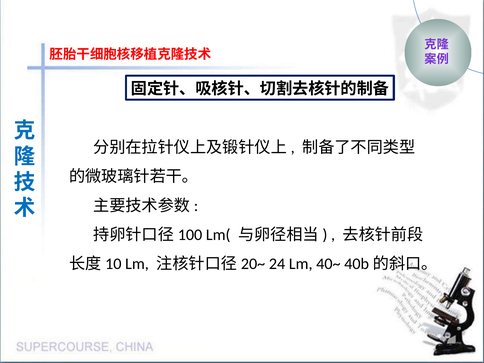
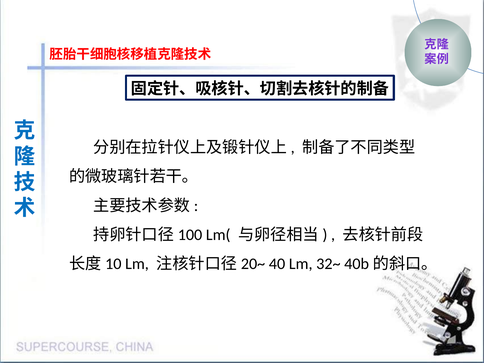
24: 24 -> 40 (277, 264)
40~: 40~ -> 32~ (328, 264)
